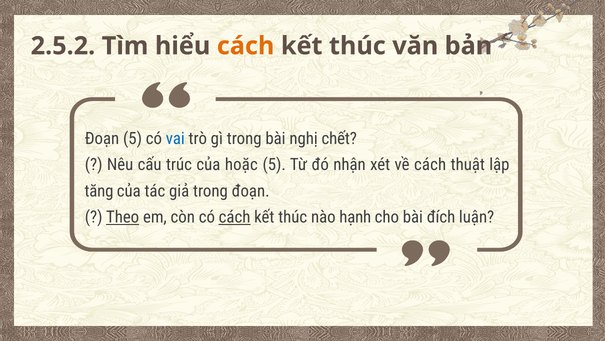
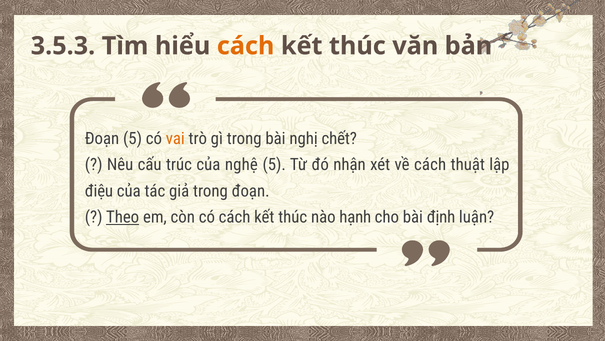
2.5.2: 2.5.2 -> 3.5.3 (63, 46)
vai colour: blue -> orange (175, 138)
hoặc: hoặc -> nghệ (241, 164)
tăng: tăng -> điệu (99, 191)
cách underline: present -> none (235, 217)
đích: đích -> định (441, 217)
